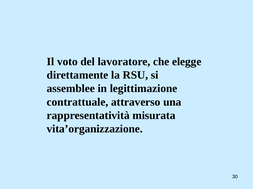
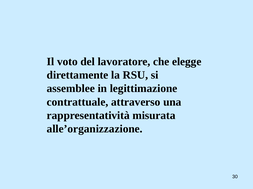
vita’organizzazione: vita’organizzazione -> alle’organizzazione (95, 129)
